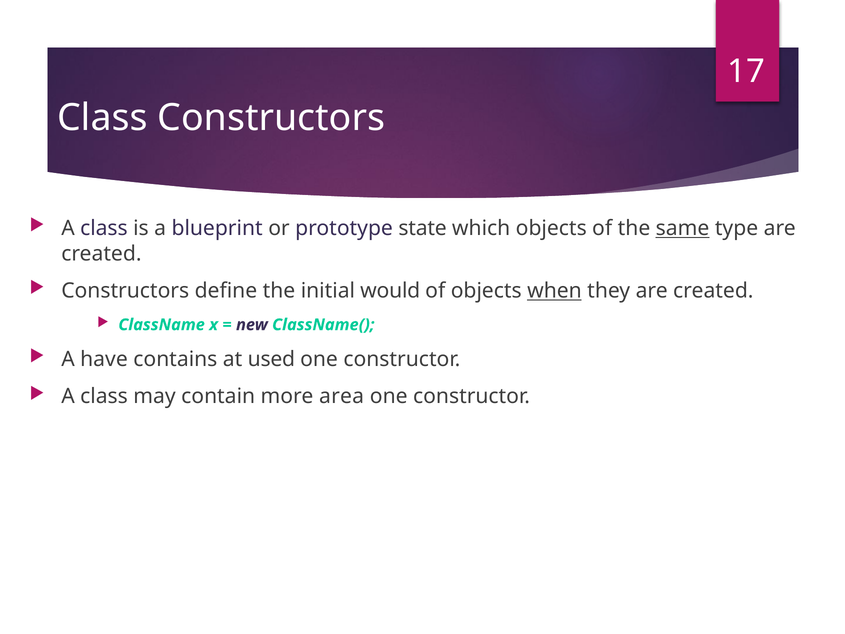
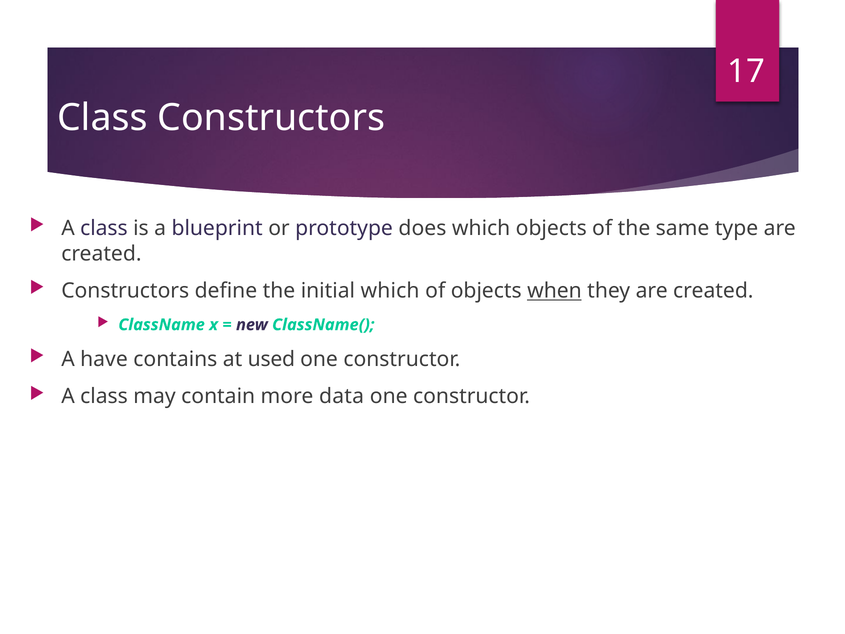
state: state -> does (422, 228)
same underline: present -> none (683, 228)
initial would: would -> which (390, 291)
area: area -> data (342, 396)
